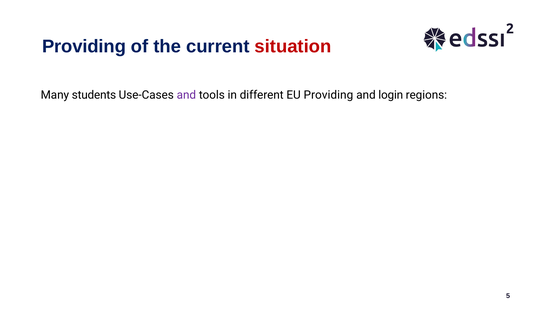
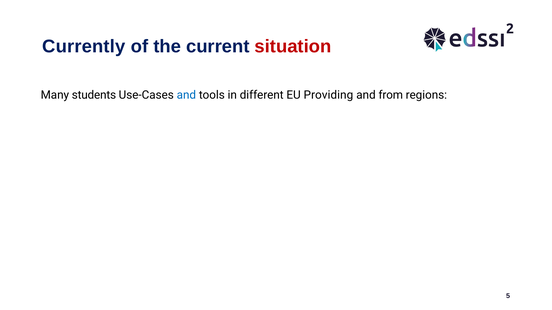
Providing: Providing -> Currently (84, 46)
and colour: purple -> blue (186, 95)
login: login -> from (391, 95)
